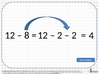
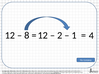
2: 2 -> 1 (74, 35)
